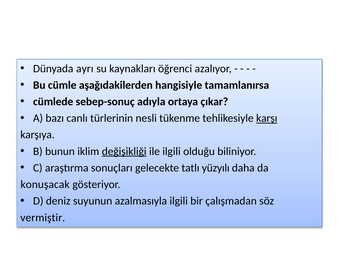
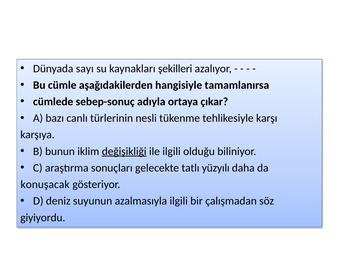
ayrı: ayrı -> sayı (85, 69)
öğrenci: öğrenci -> şekilleri (175, 69)
karşı underline: present -> none (267, 118)
vermiştir: vermiştir -> giyiyordu (43, 218)
